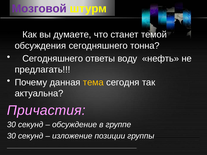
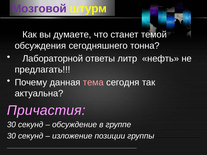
Сегодняшнего: Сегодняшнего -> Лабораторной (53, 59)
воду: воду -> литр (127, 59)
тема colour: yellow -> pink (93, 83)
